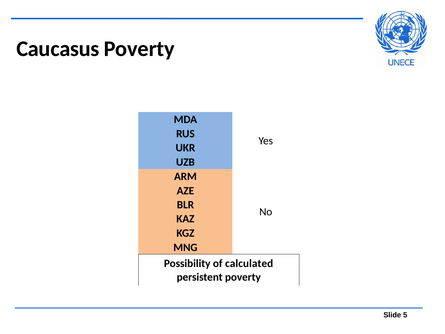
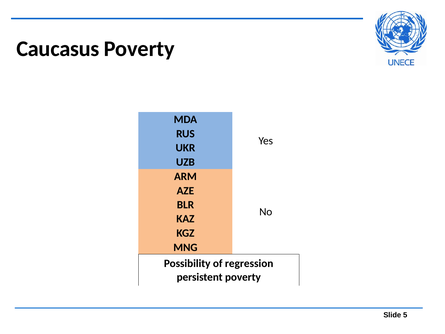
calculated: calculated -> regression (249, 263)
